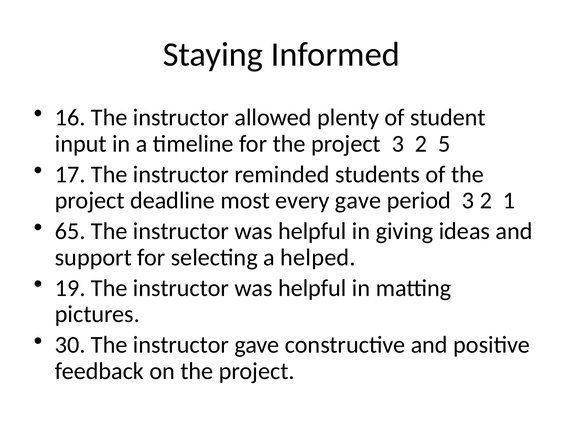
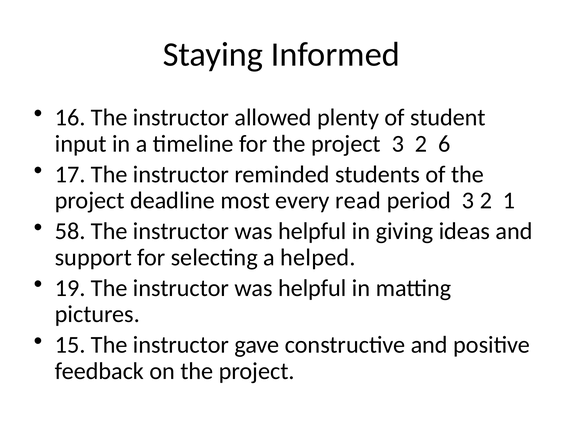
5: 5 -> 6 (444, 144)
every gave: gave -> read (358, 201)
65: 65 -> 58 (70, 231)
30: 30 -> 15 (70, 345)
